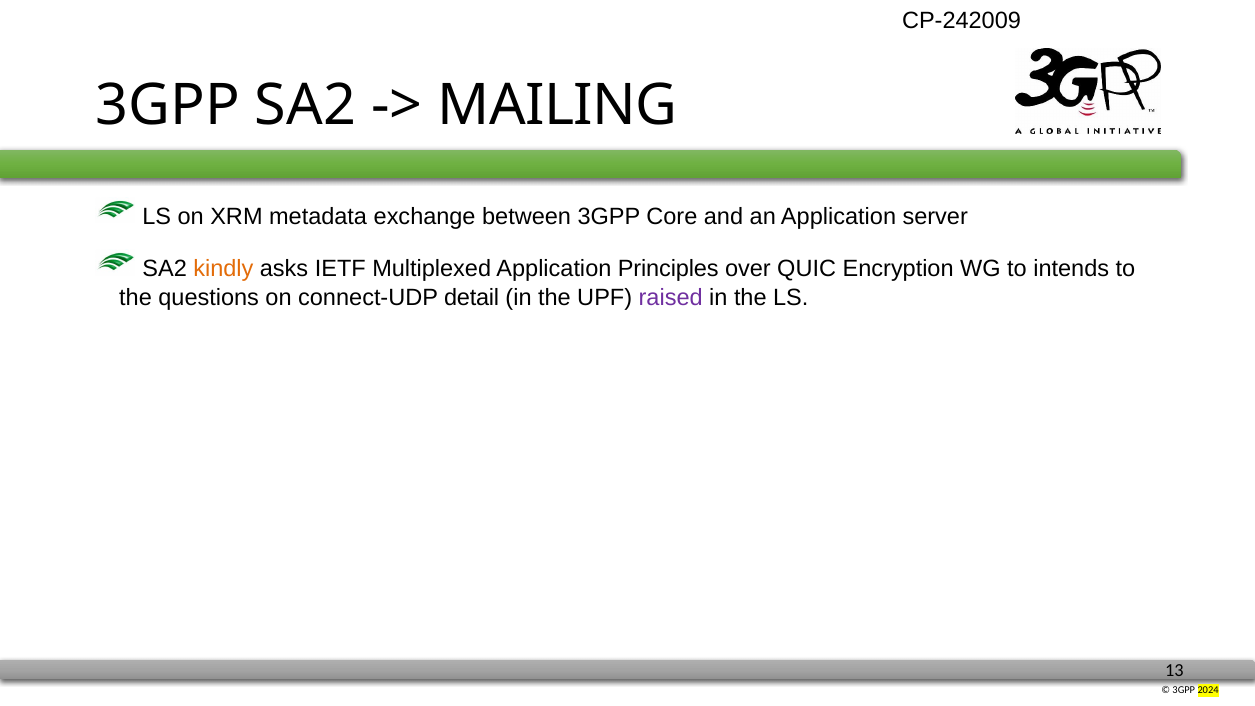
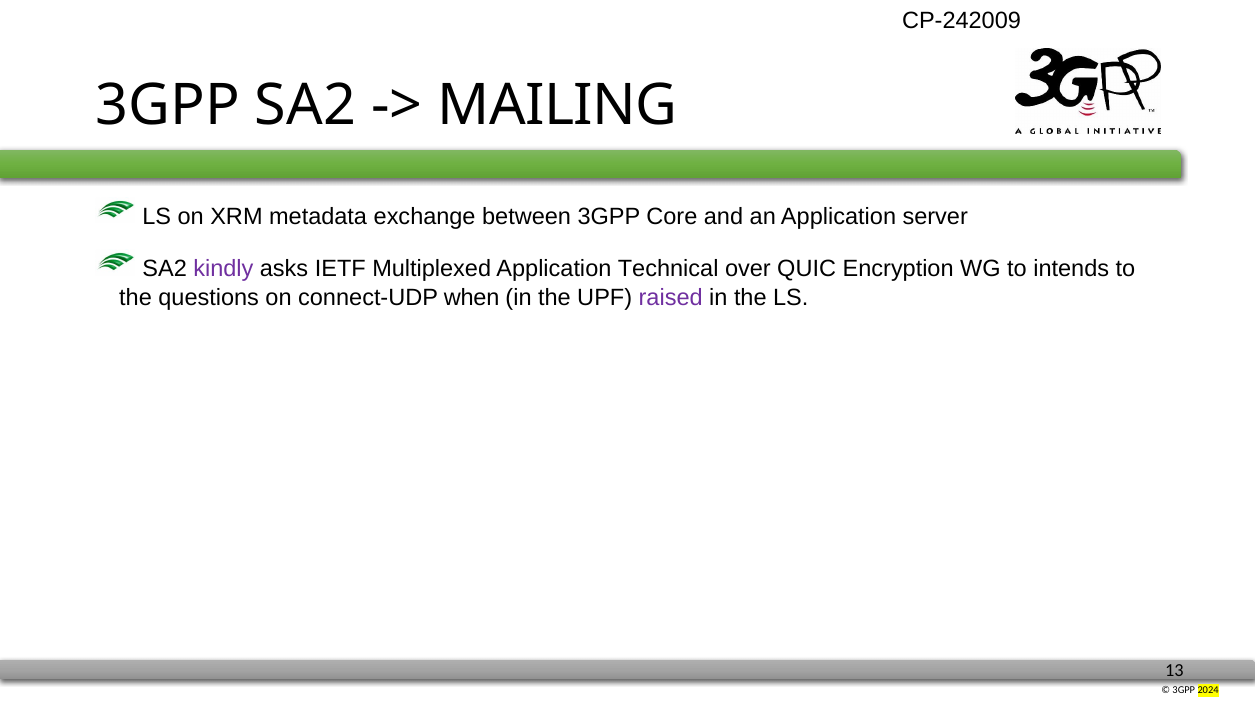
kindly colour: orange -> purple (223, 269)
Principles: Principles -> Technical (668, 269)
detail: detail -> when (472, 297)
